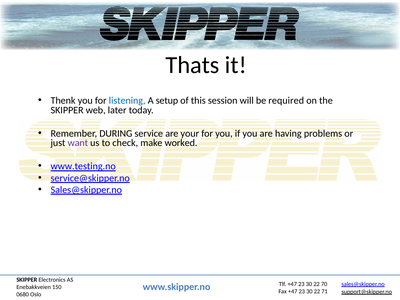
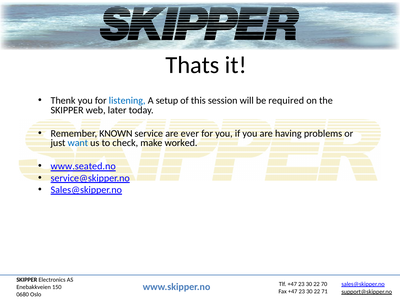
DURING: DURING -> KNOWN (116, 133)
your: your -> ever (190, 133)
want colour: purple -> blue (78, 143)
www.testing.no: www.testing.no -> www.seated.no (83, 166)
